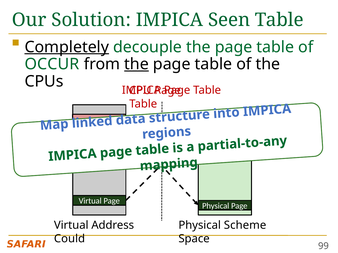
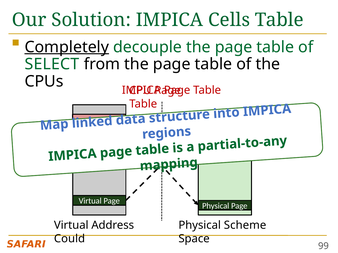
Seen: Seen -> Cells (229, 20)
OCCUR: OCCUR -> SELECT (52, 64)
the underline: present -> none (137, 64)
